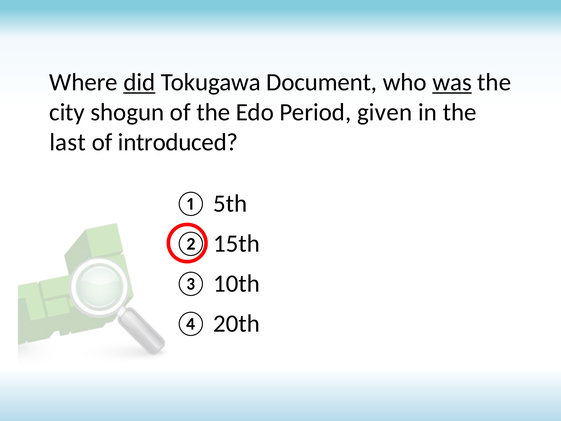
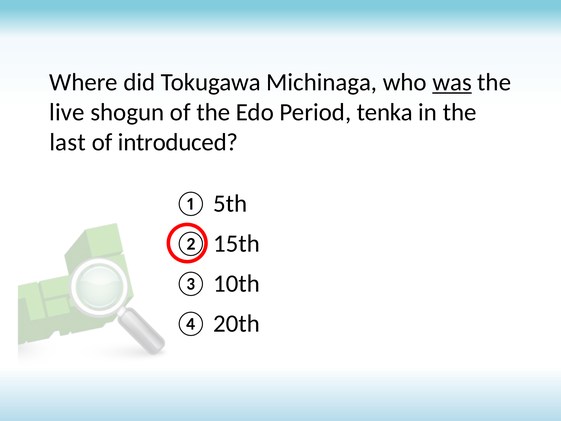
did underline: present -> none (139, 82)
Document: Document -> Michinaga (322, 82)
city: city -> live (67, 112)
given: given -> tenka (385, 112)
